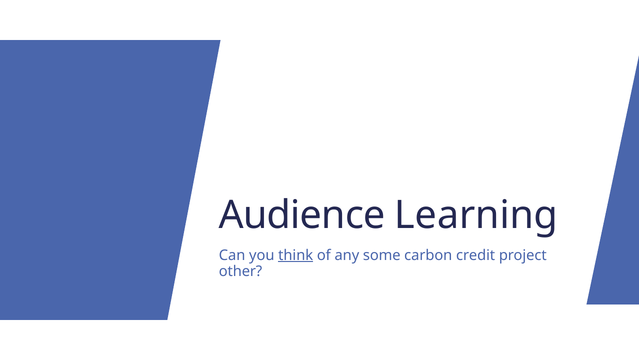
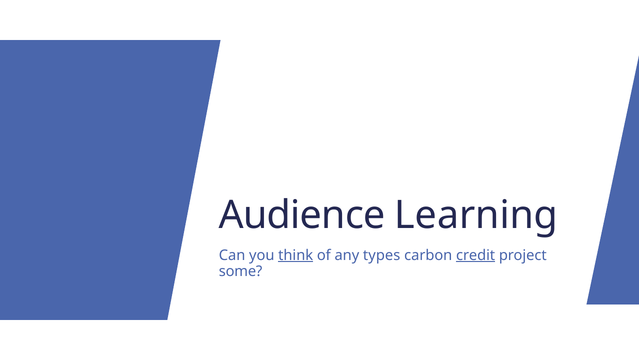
some: some -> types (382, 255)
credit underline: none -> present (476, 255)
other: other -> some (241, 271)
